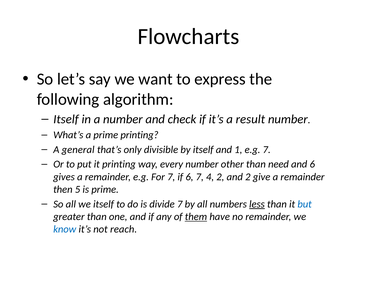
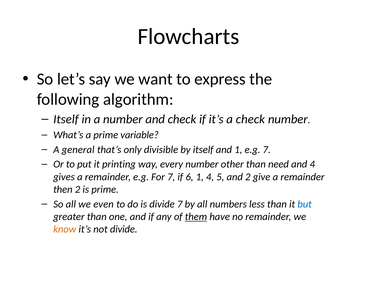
a result: result -> check (250, 119)
prime printing: printing -> variable (140, 135)
and 6: 6 -> 4 (312, 164)
6 7: 7 -> 1 (200, 177)
4 2: 2 -> 5 (220, 177)
then 5: 5 -> 2 (78, 189)
we itself: itself -> even (104, 204)
less underline: present -> none (257, 204)
know colour: blue -> orange (65, 229)
not reach: reach -> divide (124, 229)
